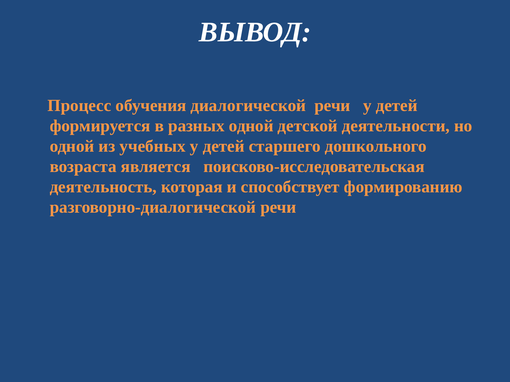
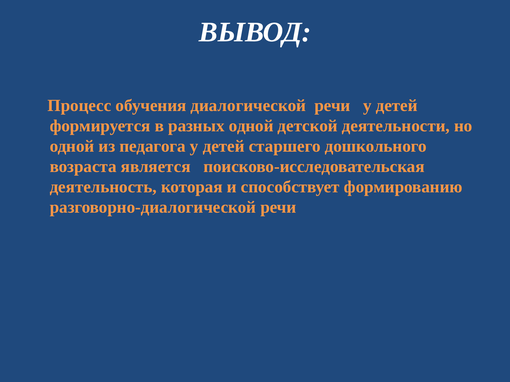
учебных: учебных -> педагога (153, 146)
